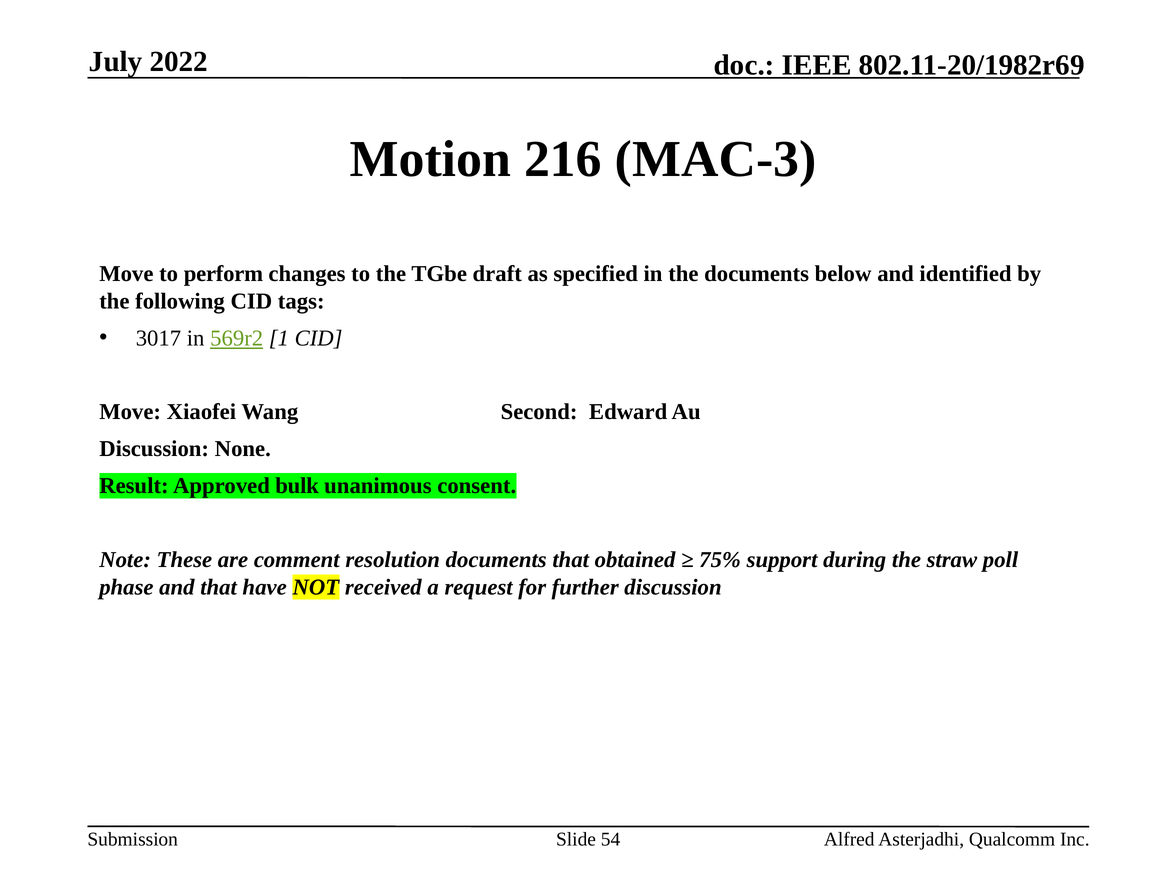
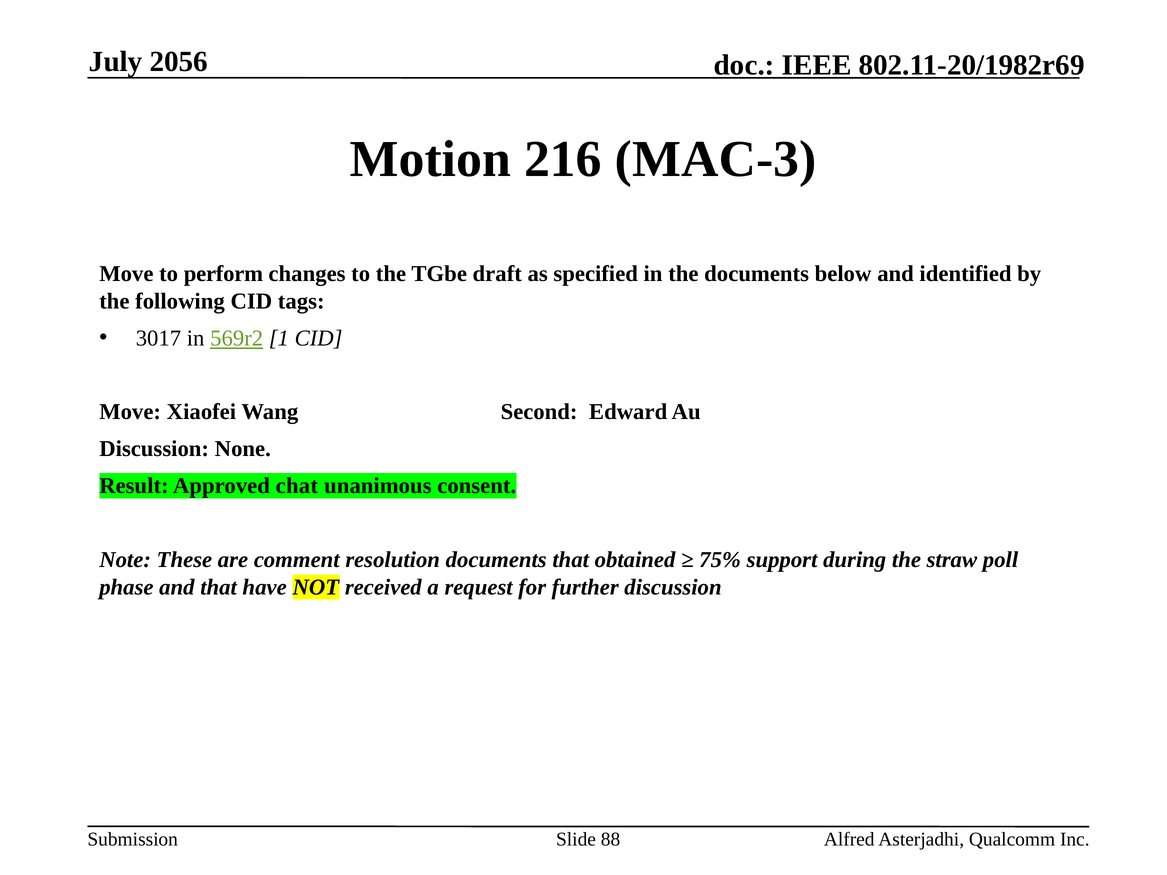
2022: 2022 -> 2056 (179, 62)
bulk: bulk -> chat (297, 486)
54: 54 -> 88 (611, 839)
